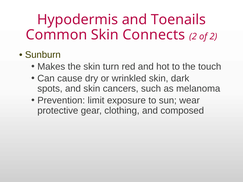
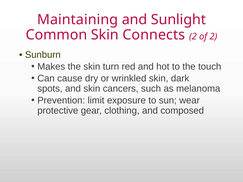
Hypodermis: Hypodermis -> Maintaining (78, 20)
Toenails: Toenails -> Sunlight (178, 20)
